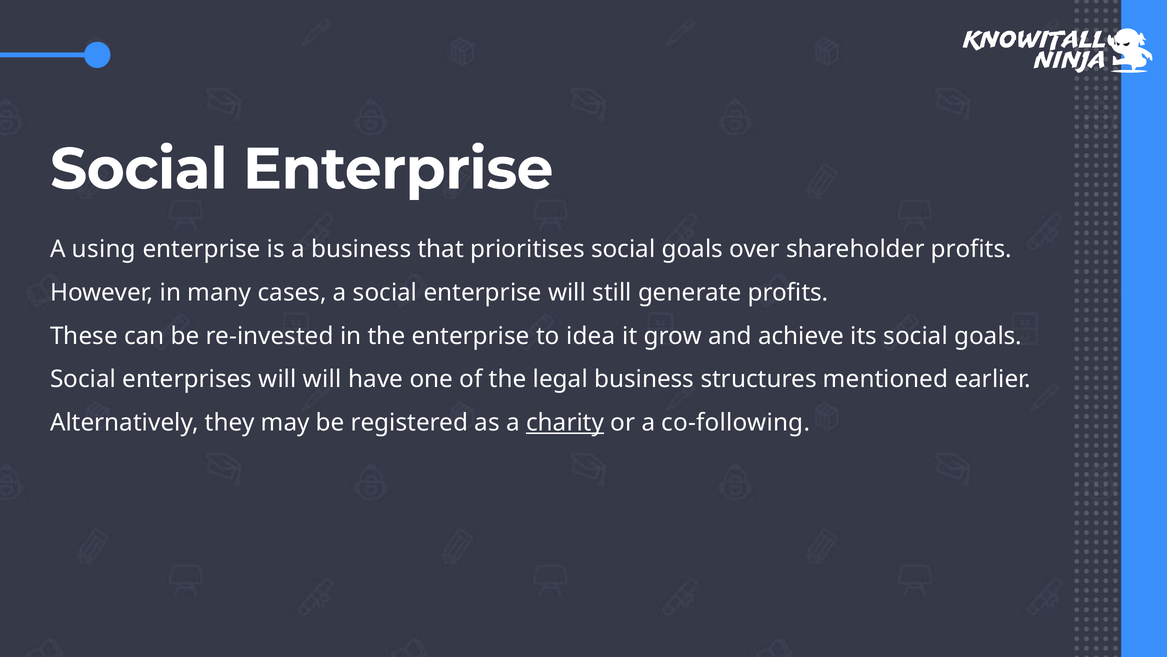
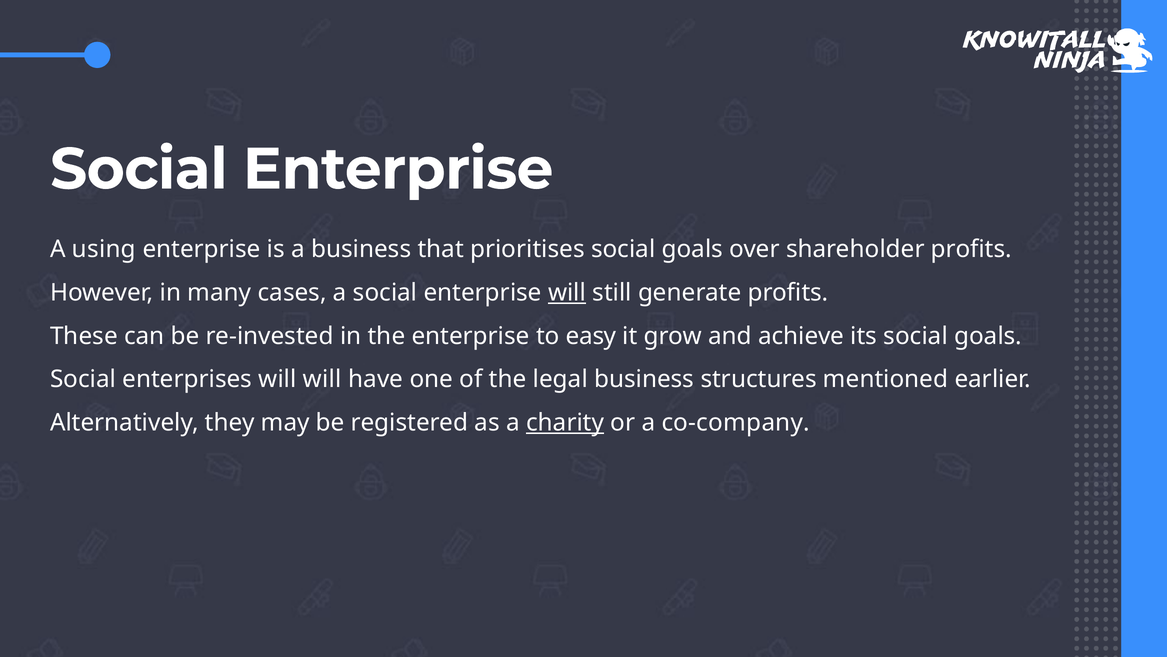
will underline: none -> present (567, 292)
idea: idea -> easy (591, 336)
co-following: co-following -> co-company (736, 422)
